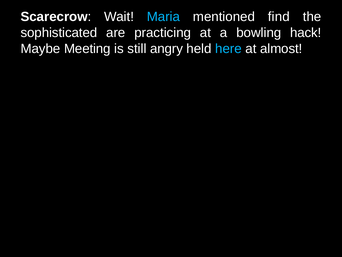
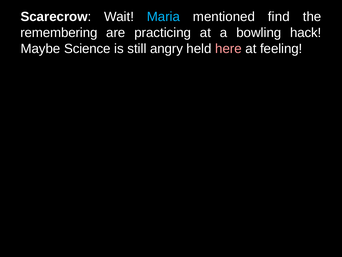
sophisticated: sophisticated -> remembering (59, 33)
Meeting: Meeting -> Science (87, 49)
here colour: light blue -> pink (228, 49)
almost: almost -> feeling (281, 49)
